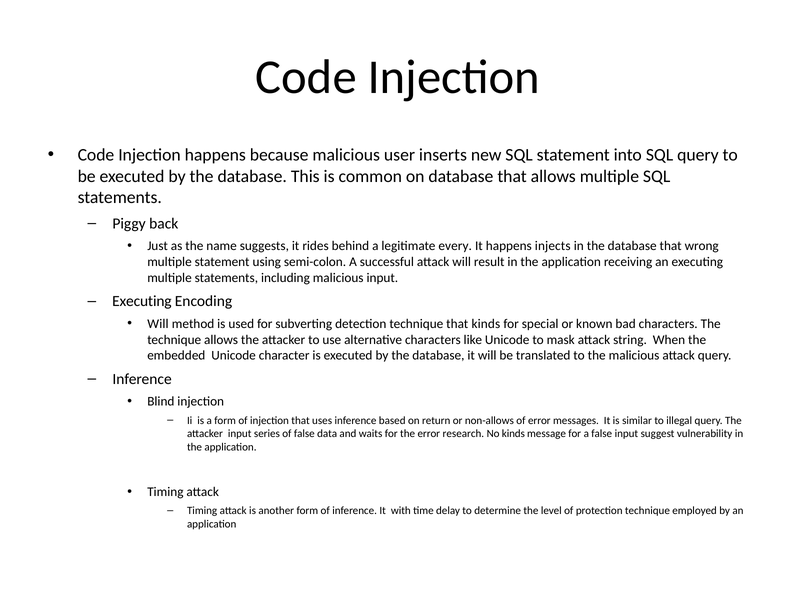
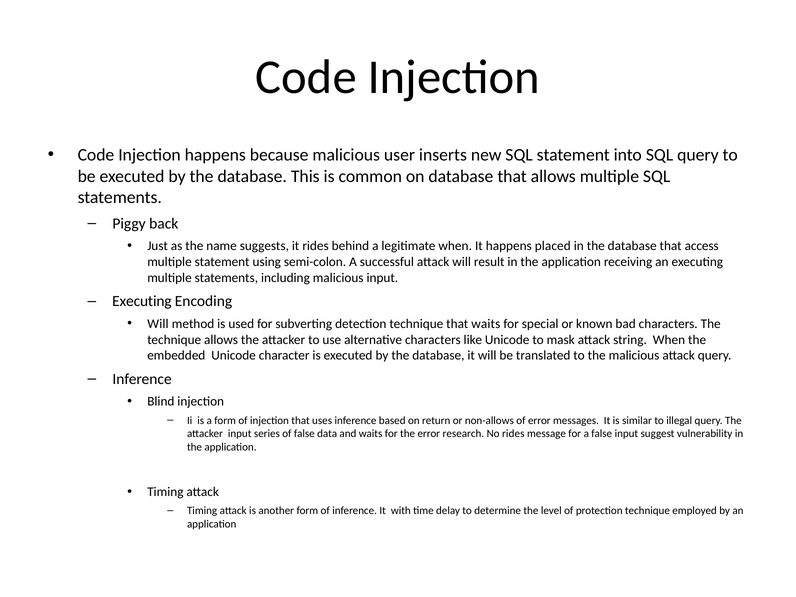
legitimate every: every -> when (455, 246)
injects: injects -> placed (553, 246)
wrong: wrong -> access (702, 246)
that kinds: kinds -> waits (486, 324)
No kinds: kinds -> rides (513, 434)
